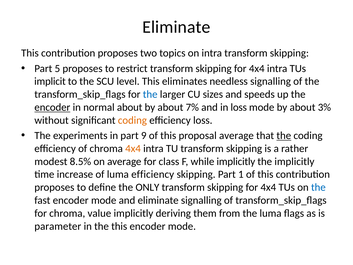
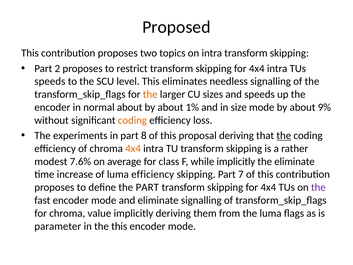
Eliminate: Eliminate -> Proposed (176, 27)
5: 5 -> 2 (57, 68)
implicit: implicit -> speeds (50, 81)
the colour: blue -> orange (150, 94)
encoder underline: present -> none (52, 107)
7%: 7% -> 1% (192, 107)
in loss: loss -> size (239, 107)
3%: 3% -> 9% (324, 107)
9: 9 -> 8 (144, 135)
proposal average: average -> deriving (236, 135)
8.5%: 8.5% -> 7.6% (80, 161)
the implicitly: implicitly -> eliminate (295, 161)
1: 1 -> 7 (241, 174)
the ONLY: ONLY -> PART (147, 187)
the colour: blue -> purple (318, 187)
